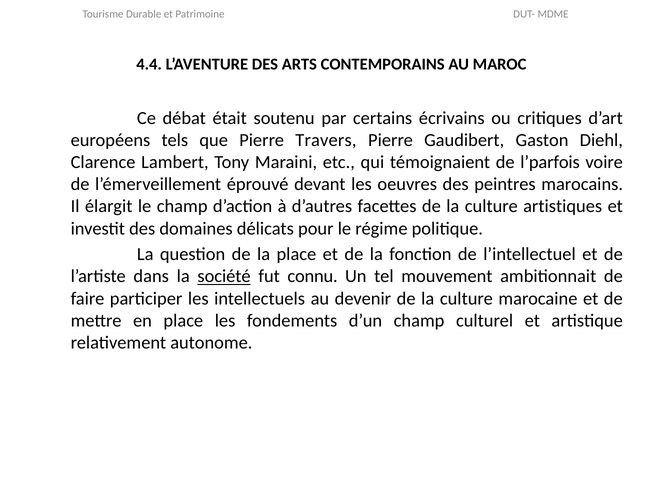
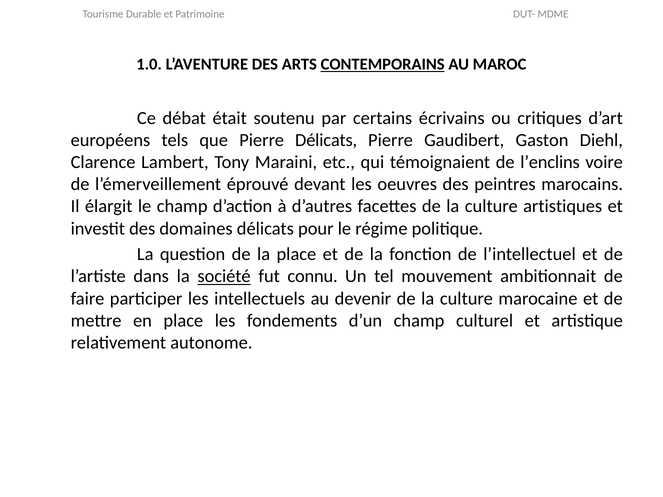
4.4: 4.4 -> 1.0 (149, 64)
CONTEMPORAINS underline: none -> present (383, 64)
Pierre Travers: Travers -> Délicats (326, 140)
l’parfois: l’parfois -> l’enclins (550, 162)
